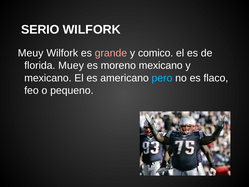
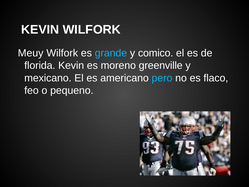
SERIO: SERIO -> KEVIN (40, 30)
grande colour: pink -> light blue (111, 53)
florida Muey: Muey -> Kevin (71, 65)
moreno mexicano: mexicano -> greenville (161, 65)
